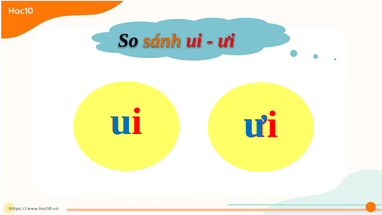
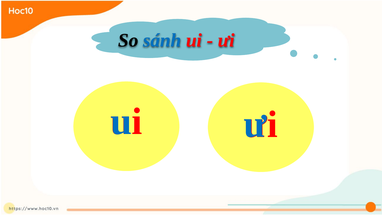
sánh colour: orange -> blue (162, 40)
